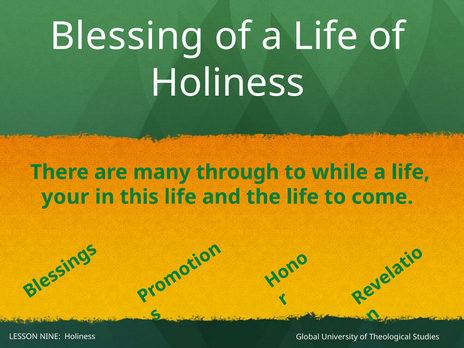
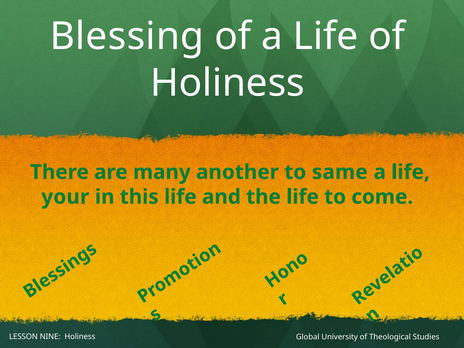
through: through -> another (237, 172)
while: while -> same (340, 172)
